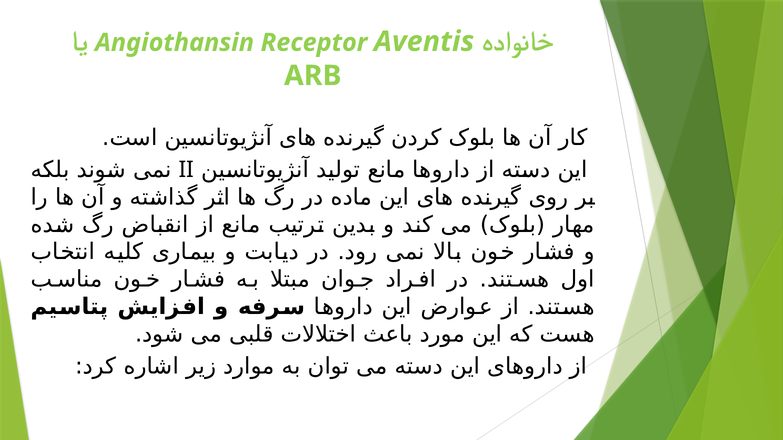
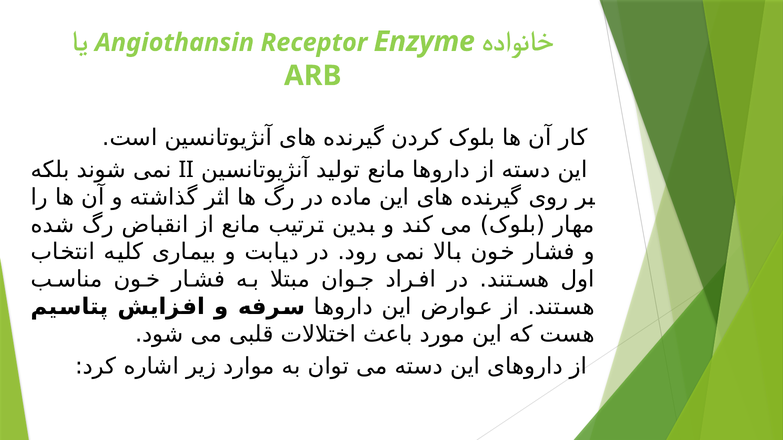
Aventis: Aventis -> Enzyme (424, 42)
